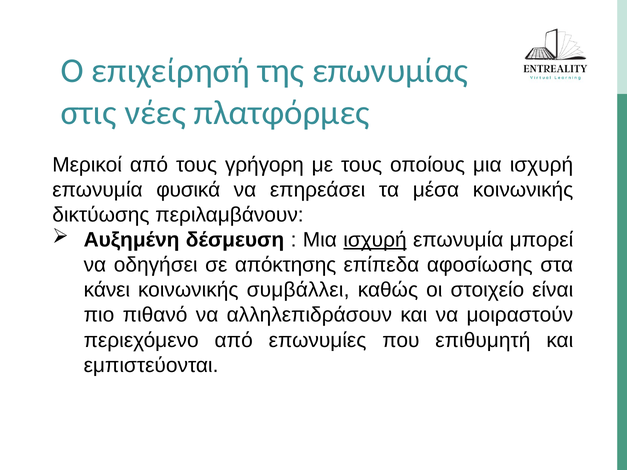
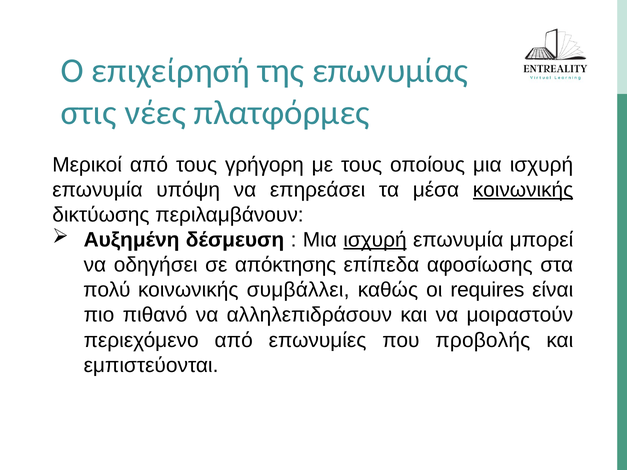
φυσικά: φυσικά -> υπόψη (188, 190)
κοινωνικής underline: none -> present (523, 190)
κάνει: κάνει -> πολύ (107, 290)
στοιχείο: στοιχείο -> requires (487, 290)
επιθυμητή: επιθυμητή -> προβολής (483, 340)
